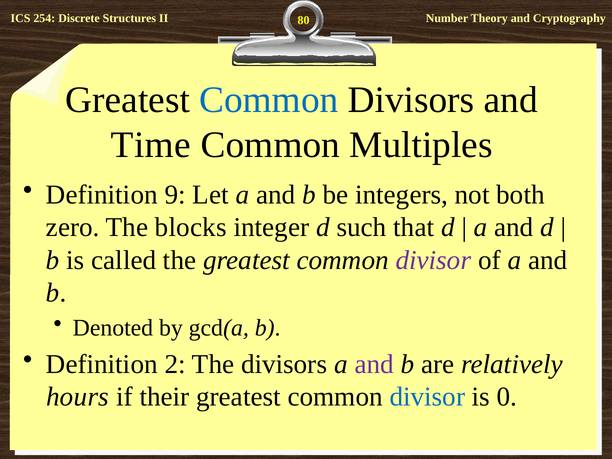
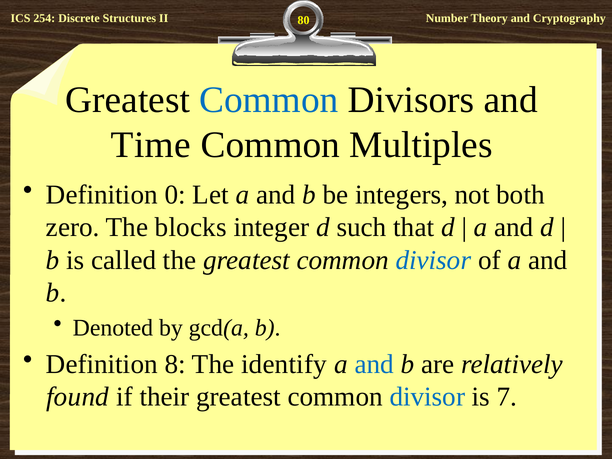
9: 9 -> 0 (175, 195)
divisor colour: purple -> blue (433, 260)
2: 2 -> 8 (175, 364)
The divisors: divisors -> identify (284, 364)
and colour: purple -> blue (374, 364)
hours: hours -> found (78, 397)
0: 0 -> 7 (507, 397)
